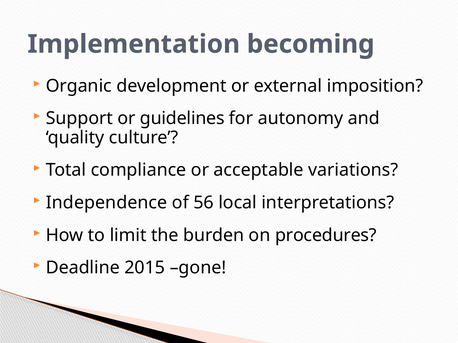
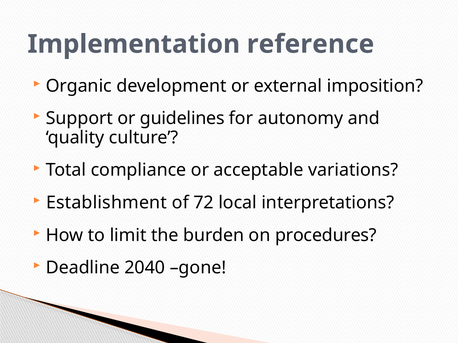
becoming: becoming -> reference (311, 44)
Independence: Independence -> Establishment (106, 203)
56: 56 -> 72 (204, 203)
2015: 2015 -> 2040 (145, 268)
